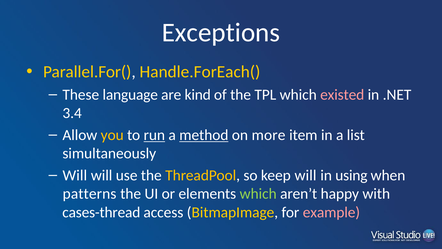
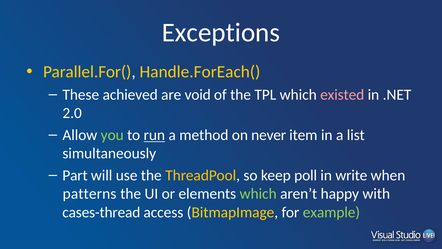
language: language -> achieved (130, 95)
kind: kind -> void (198, 95)
3.4: 3.4 -> 2.0 (72, 113)
you colour: yellow -> light green (112, 135)
method underline: present -> none (204, 135)
more: more -> never (269, 135)
Will: Will -> Part (75, 175)
keep will: will -> poll (306, 175)
using: using -> write (351, 175)
example colour: pink -> light green (331, 212)
